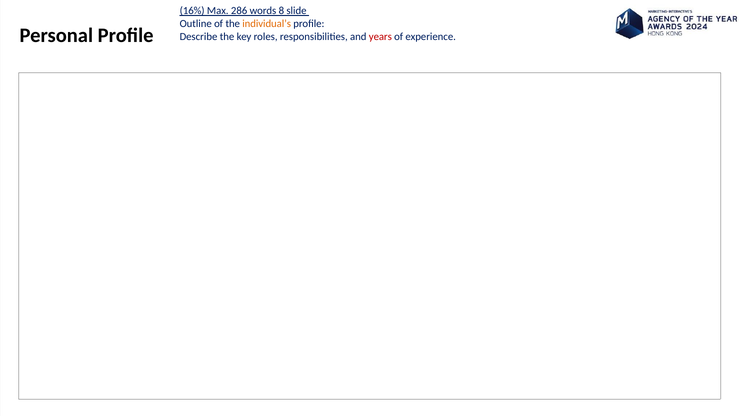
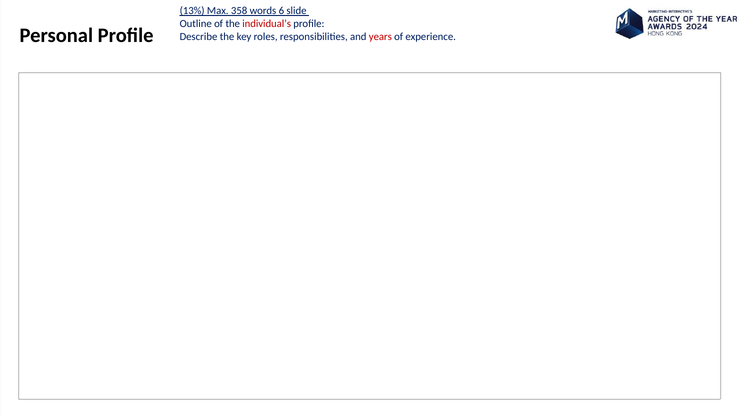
16%: 16% -> 13% (192, 11)
286: 286 -> 358 (239, 11)
8: 8 -> 6 (281, 11)
individual’s colour: orange -> red (267, 24)
